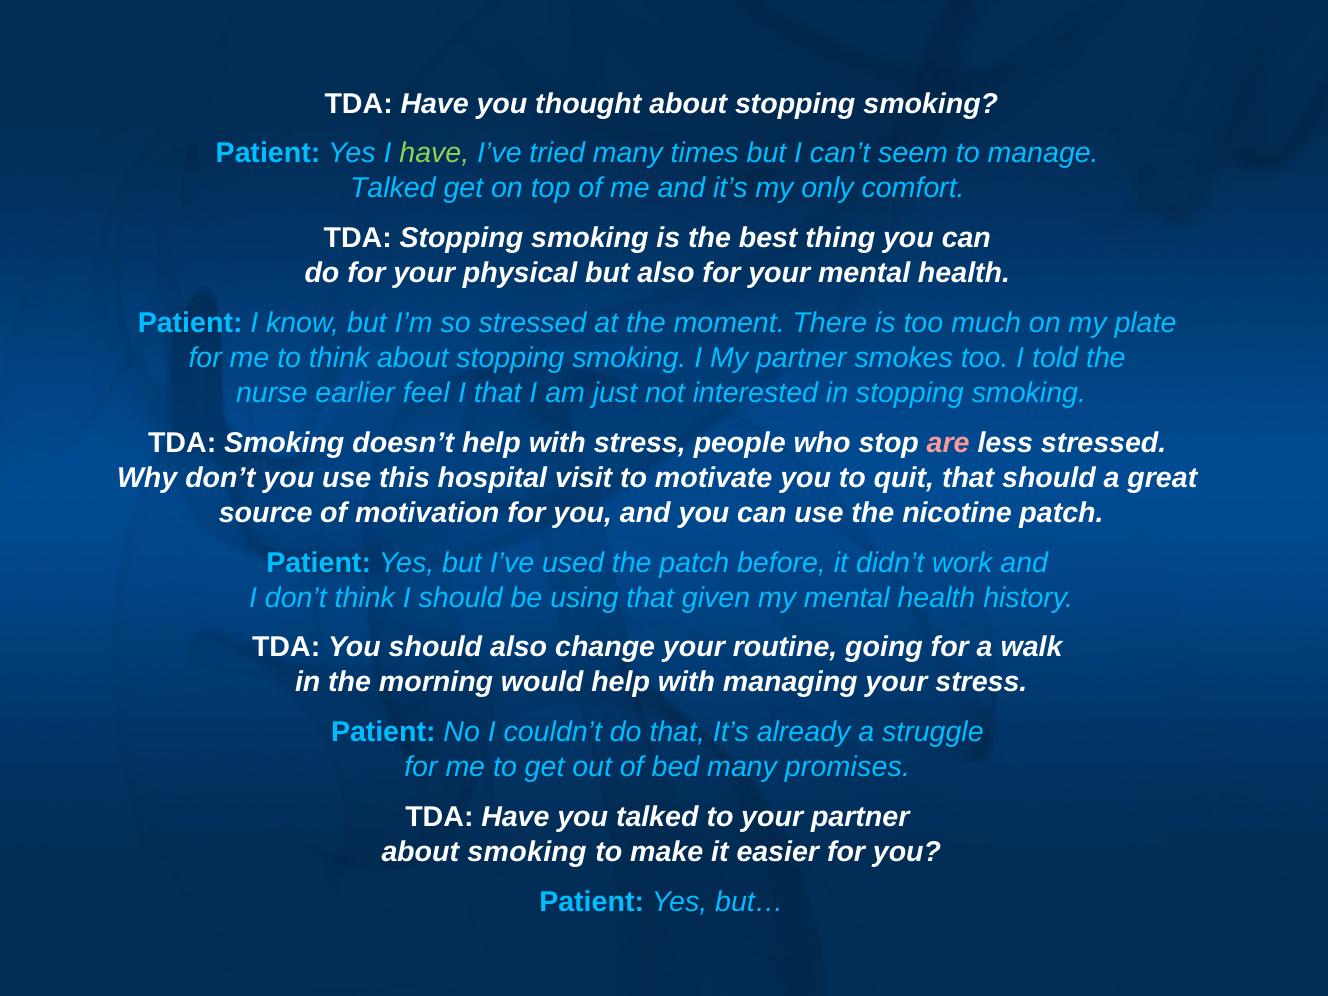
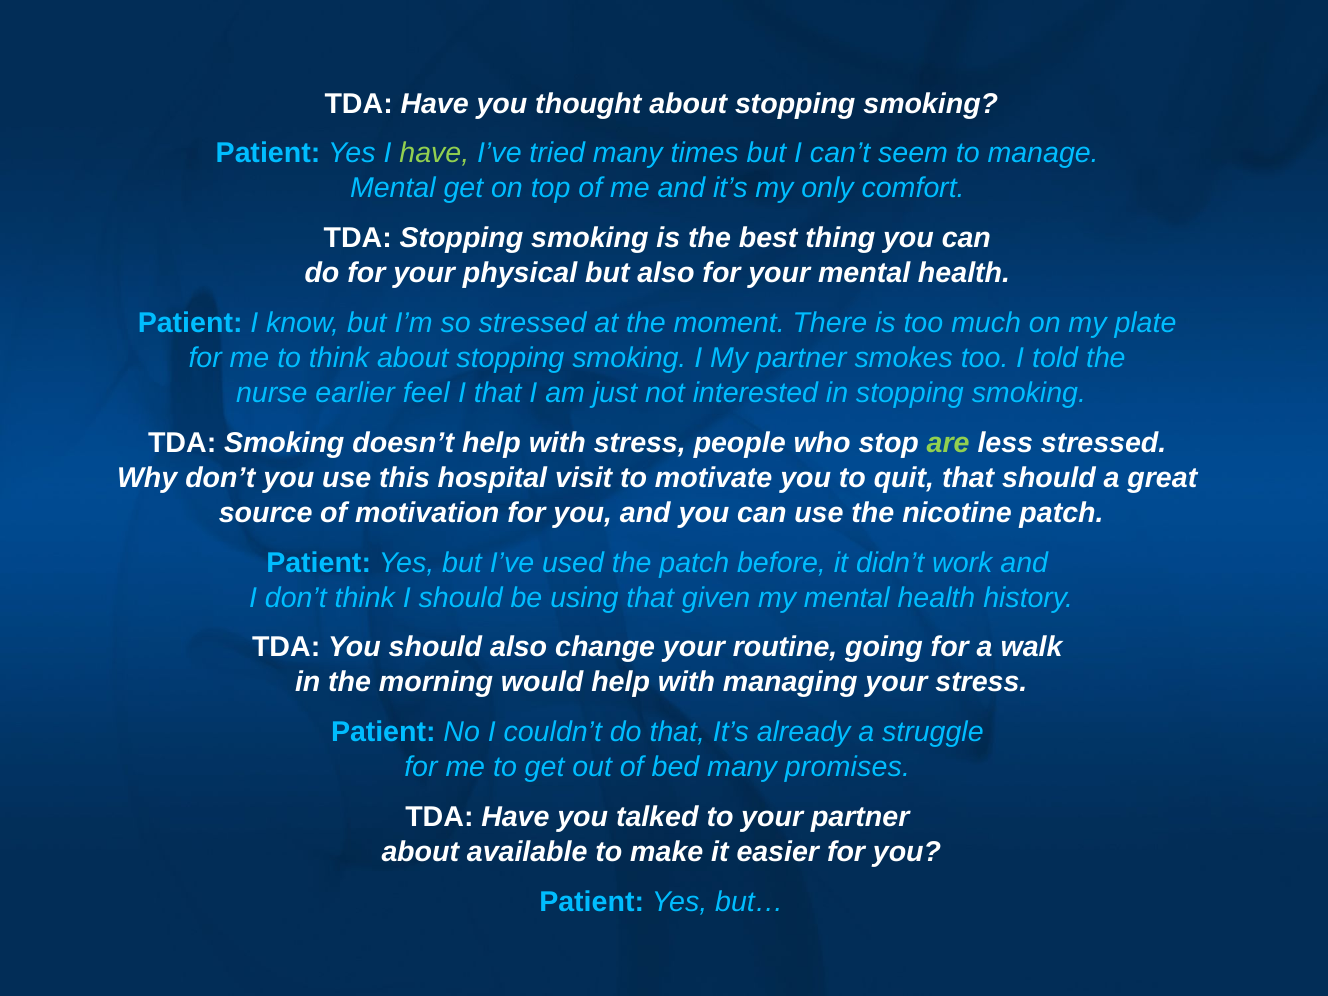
Talked: Talked -> Mental (393, 188)
are colour: pink -> light green (948, 443)
about smoking: smoking -> available (527, 852)
